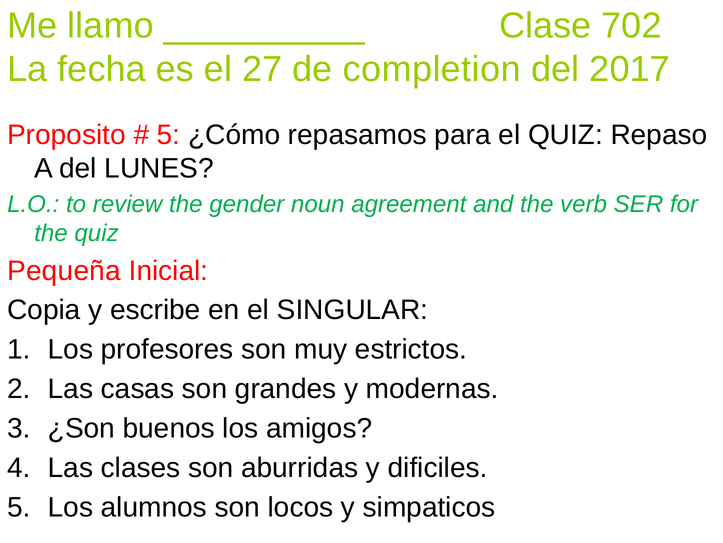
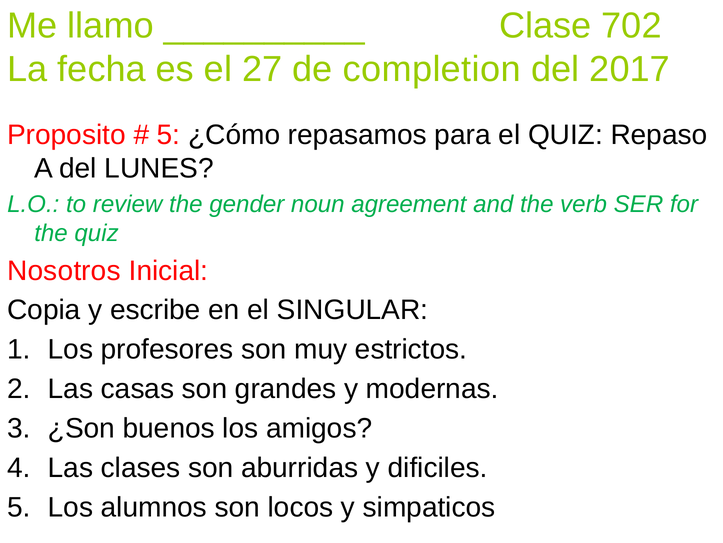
Pequeña: Pequeña -> Nosotros (64, 270)
